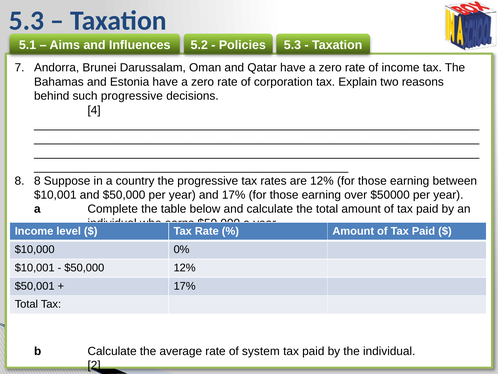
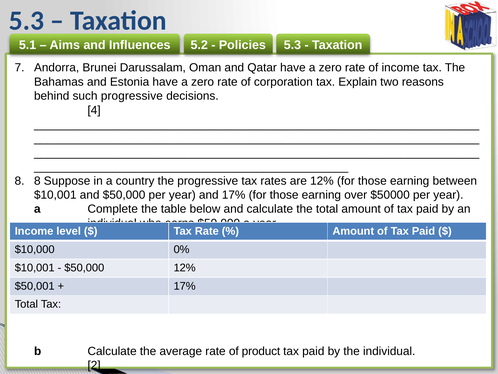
system: system -> product (261, 351)
